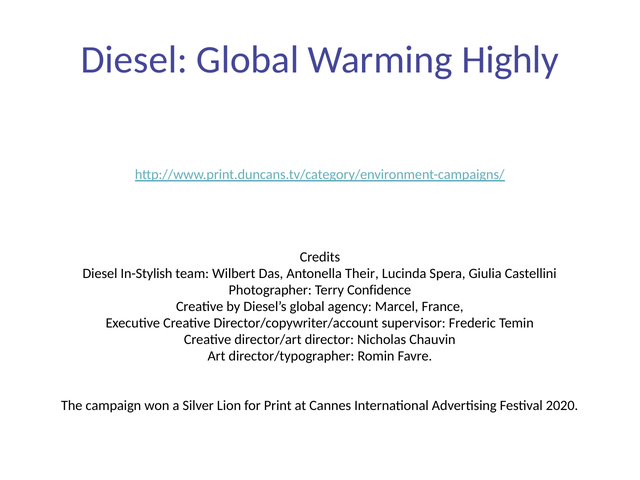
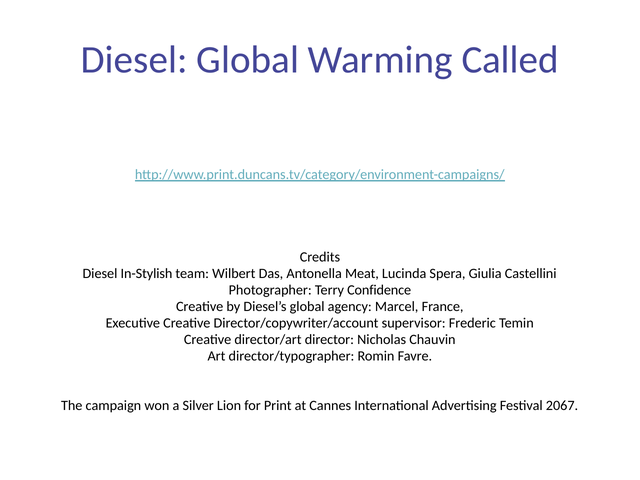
Highly: Highly -> Called (510, 60)
Their: Their -> Meat (362, 273)
2020: 2020 -> 2067 (562, 405)
